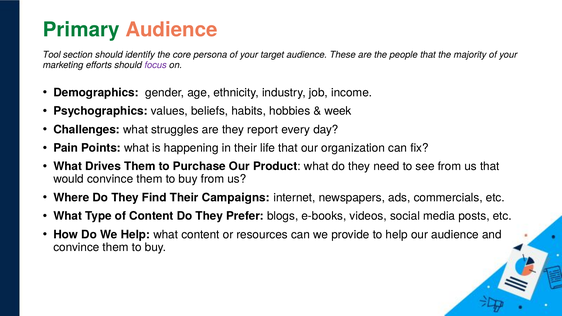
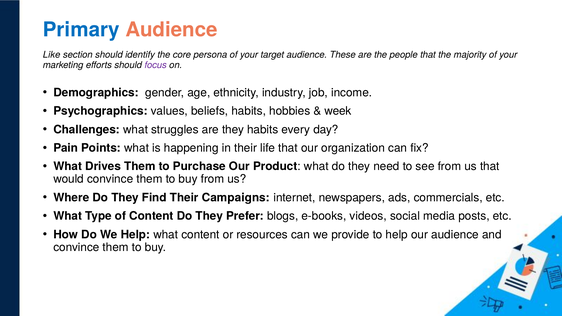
Primary colour: green -> blue (81, 30)
Tool: Tool -> Like (52, 55)
they report: report -> habits (263, 130)
